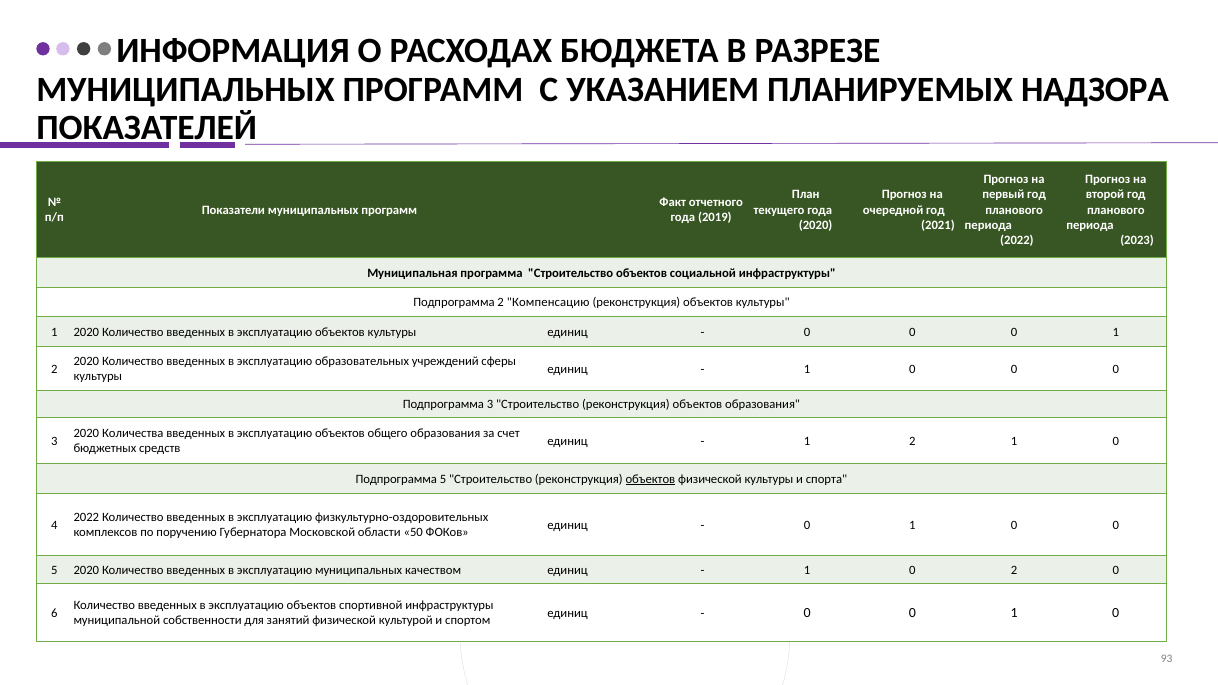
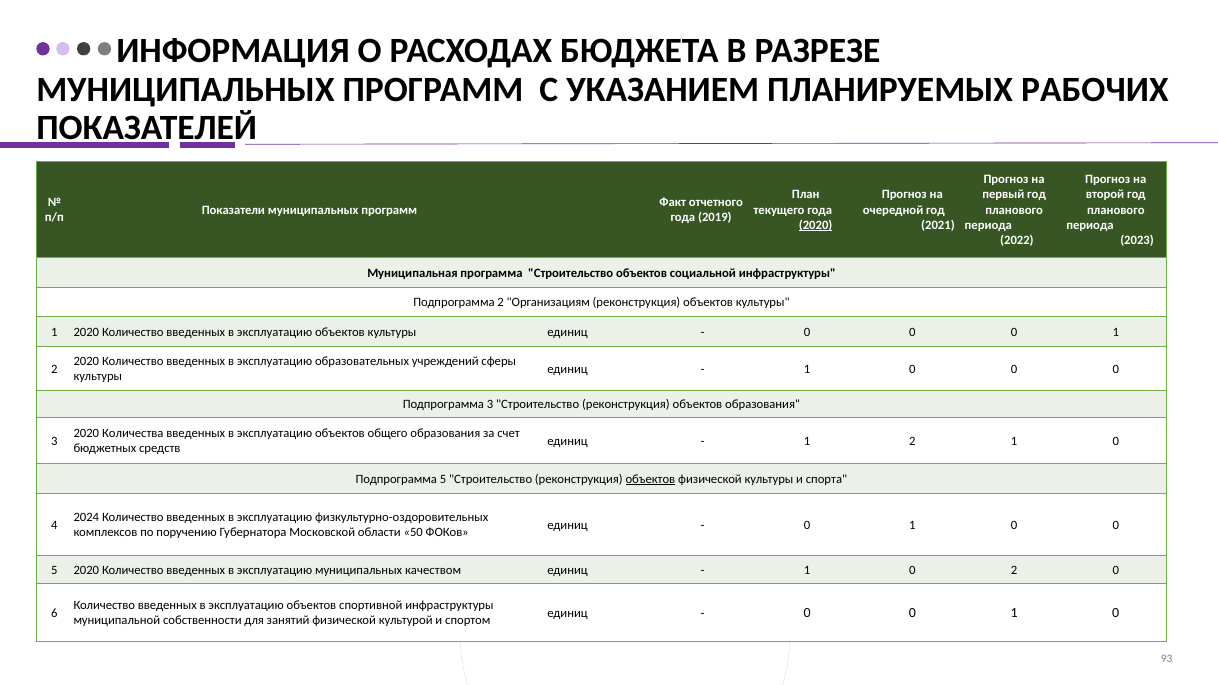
НАДЗОРА: НАДЗОРА -> РАБОЧИХ (1095, 89)
2020 underline: none -> present (816, 225)
Компенсацию: Компенсацию -> Организациям (548, 303)
2022: 2022 -> 2024 (86, 517)
